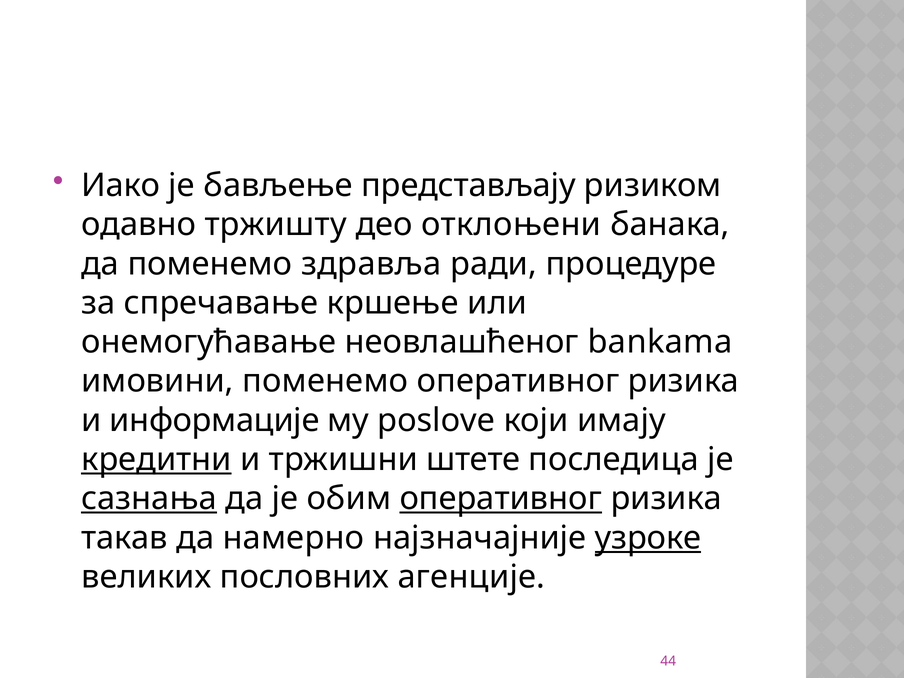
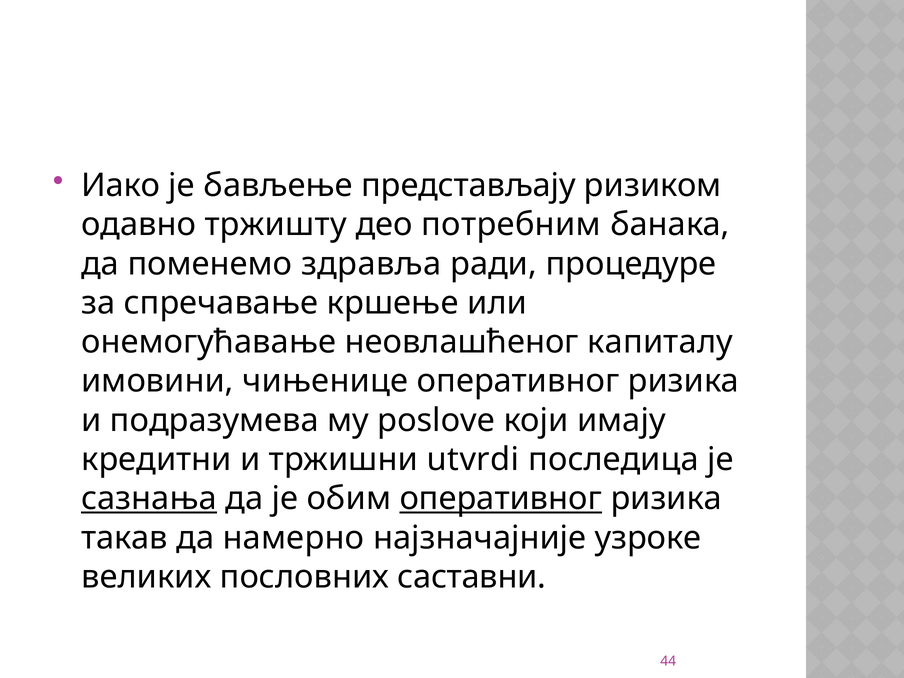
отклоњени: отклоњени -> потребним (511, 225)
bankama: bankama -> капиталу (660, 342)
имовини поменемо: поменемо -> чињенице (325, 381)
информације: информације -> подразумева (214, 420)
кредитни underline: present -> none (156, 459)
штете: штете -> utvrdi (473, 459)
узроке underline: present -> none (648, 538)
агенције: агенције -> саставни (472, 577)
